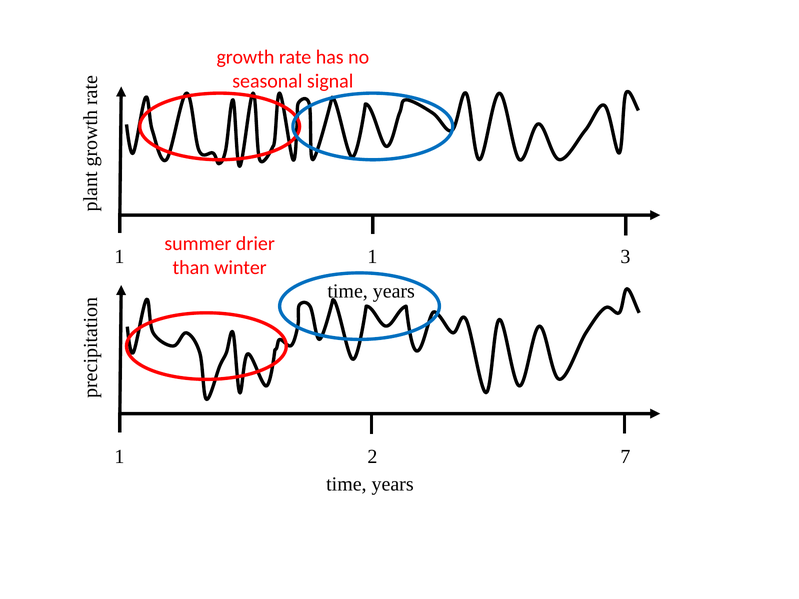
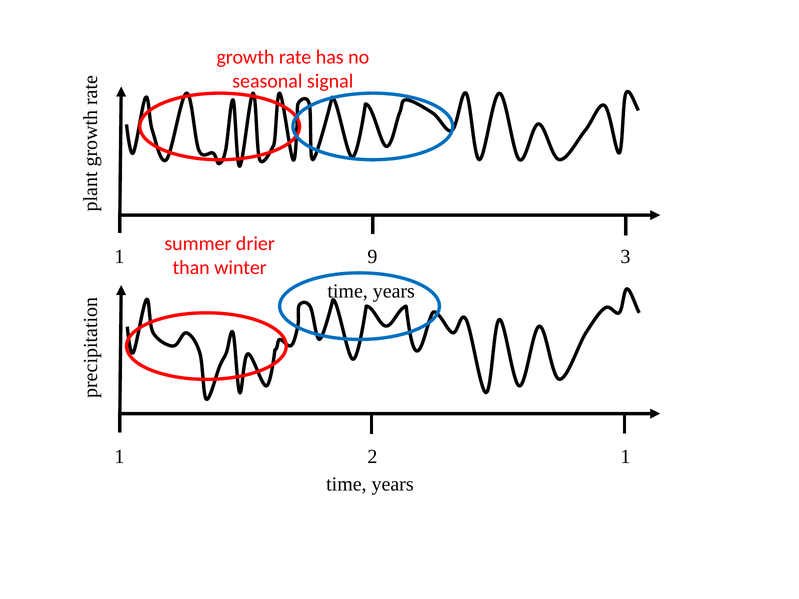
1 1: 1 -> 9 (372, 257)
2 7: 7 -> 1 (625, 457)
